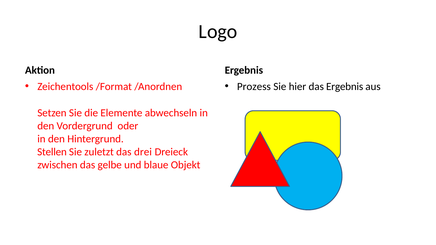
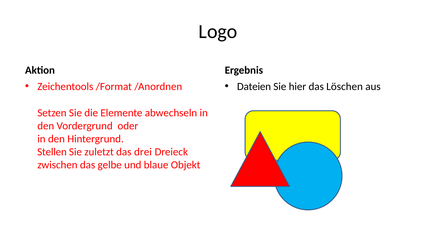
Prozess: Prozess -> Dateien (254, 87)
das Ergebnis: Ergebnis -> Löschen (345, 87)
